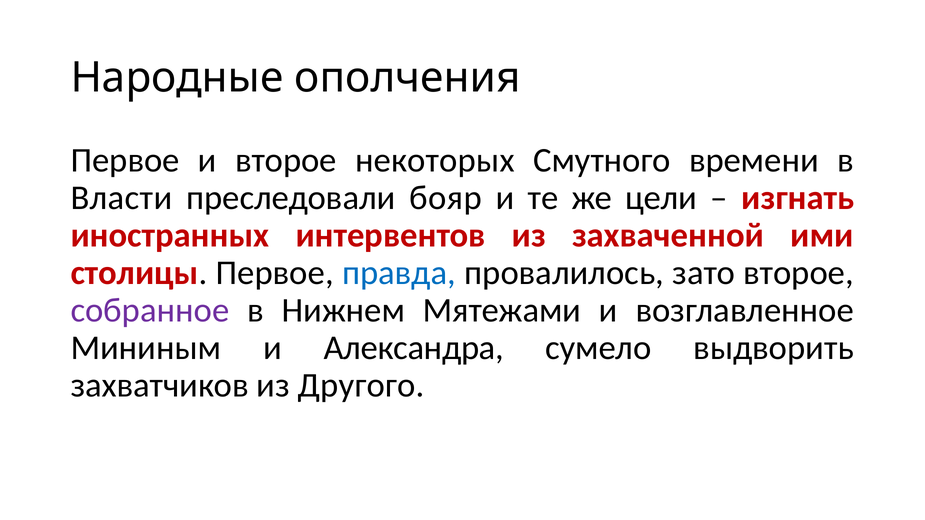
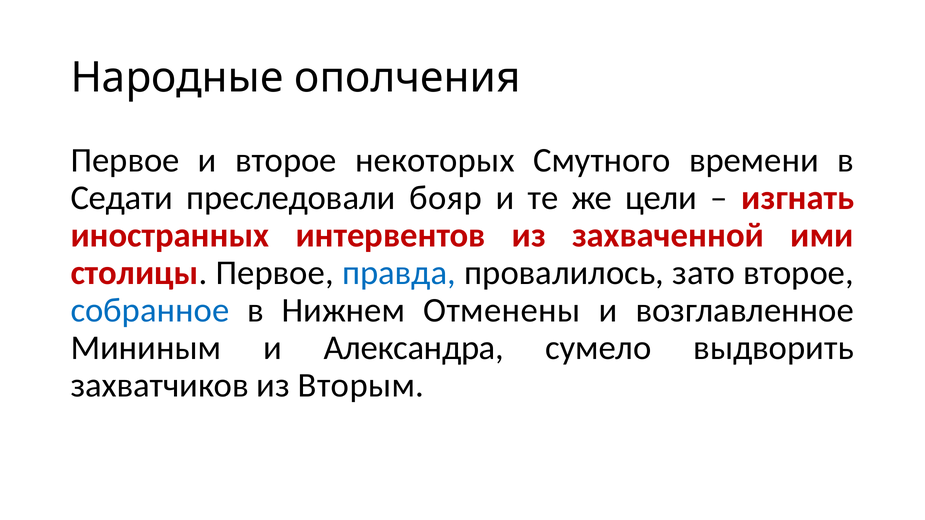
Власти: Власти -> Седати (122, 198)
собранное colour: purple -> blue (150, 310)
Мятежами: Мятежами -> Отменены (502, 310)
Другого: Другого -> Вторым (361, 385)
